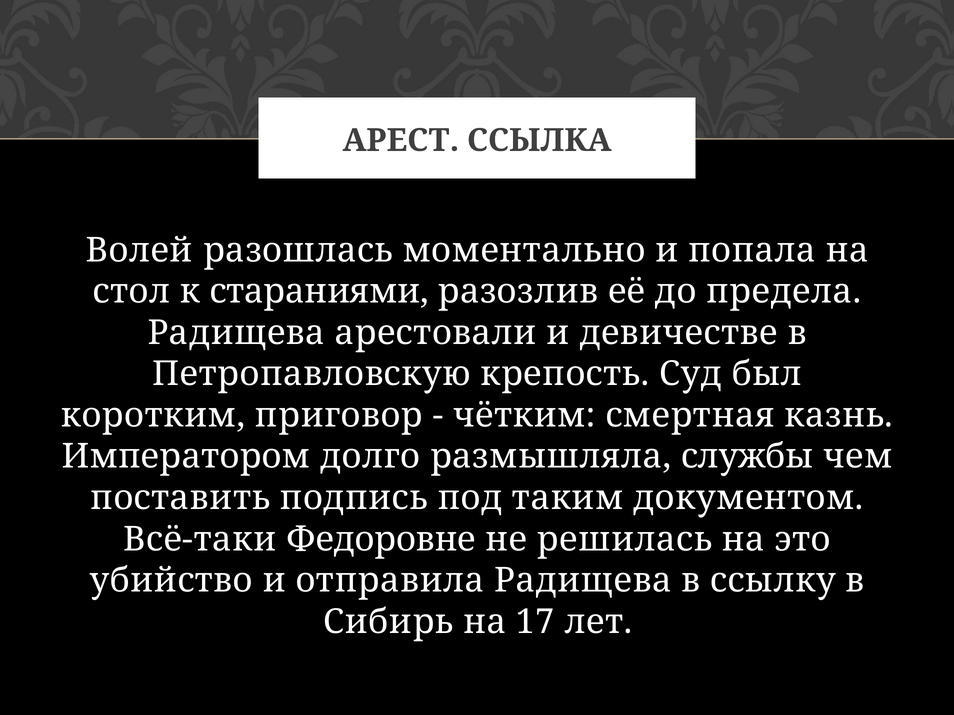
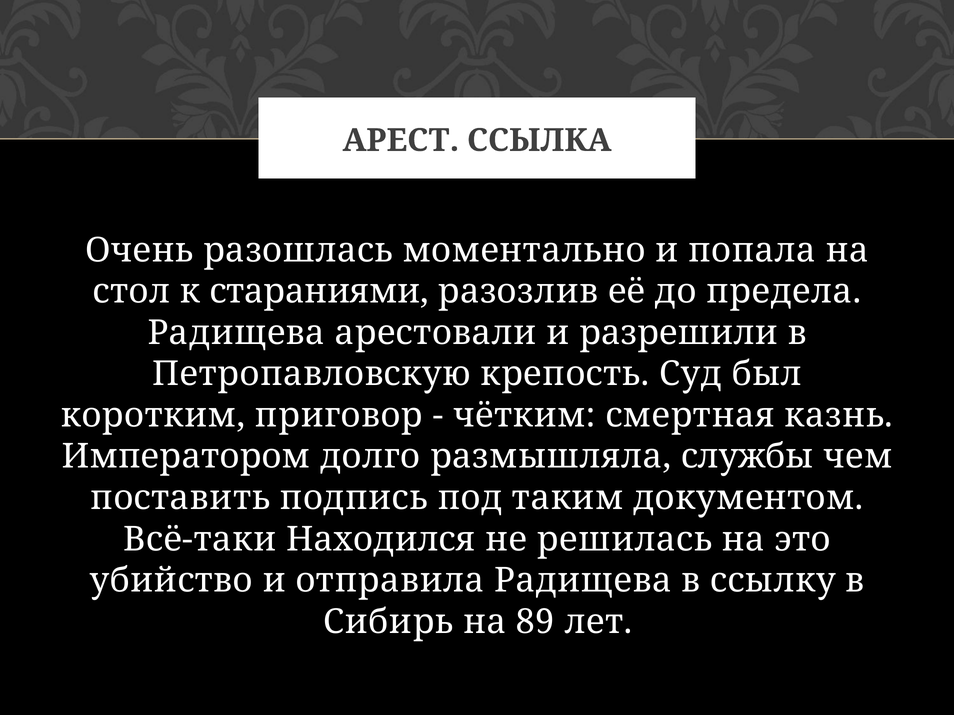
Волей: Волей -> Очень (139, 250)
девичестве: девичестве -> разрешили (679, 333)
Федоровне: Федоровне -> Находился (381, 540)
17: 17 -> 89 (535, 622)
